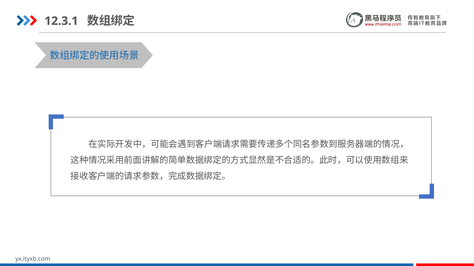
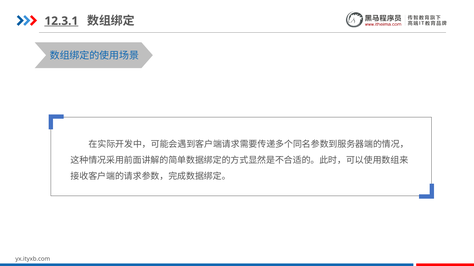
12.3.1 underline: none -> present (61, 21)
